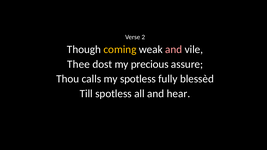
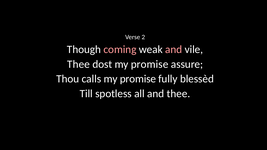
coming colour: yellow -> pink (120, 49)
dost my precious: precious -> promise (150, 64)
spotless: spotless -> promise (138, 79)
and hear: hear -> thee (178, 94)
